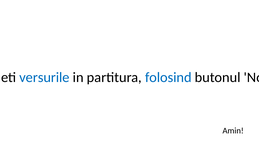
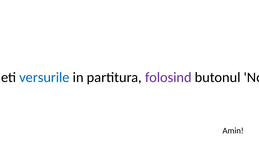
folosind colour: blue -> purple (168, 78)
